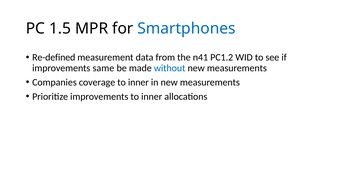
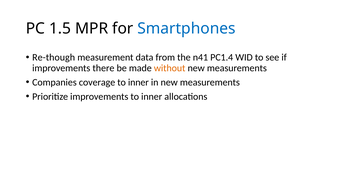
Re-defined: Re-defined -> Re-though (54, 57)
PC1.2: PC1.2 -> PC1.4 (222, 57)
same: same -> there (103, 68)
without colour: blue -> orange (170, 68)
